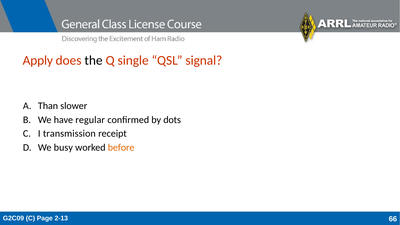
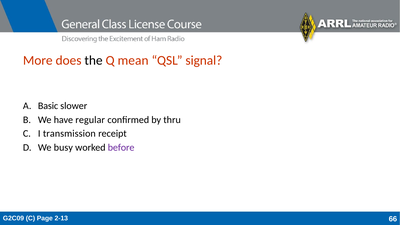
Apply: Apply -> More (38, 60)
single: single -> mean (133, 60)
Than: Than -> Basic (48, 106)
dots: dots -> thru (172, 120)
before colour: orange -> purple (121, 148)
